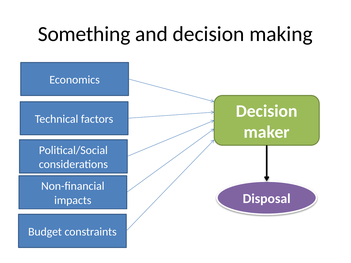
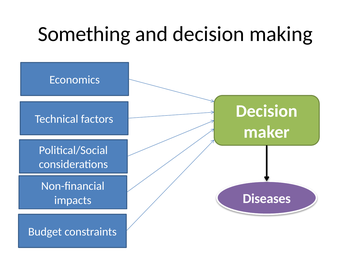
Disposal: Disposal -> Diseases (267, 199)
